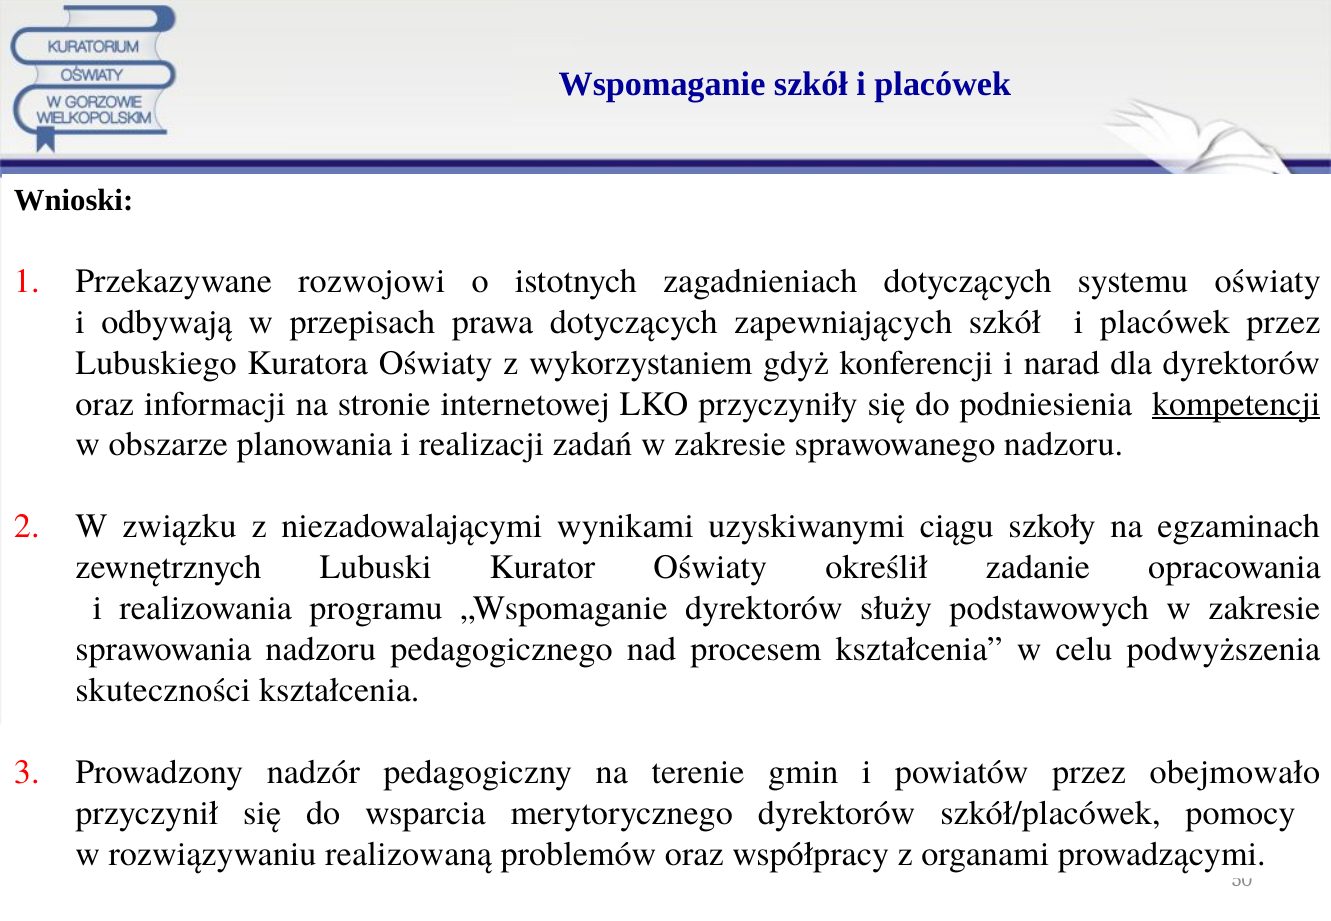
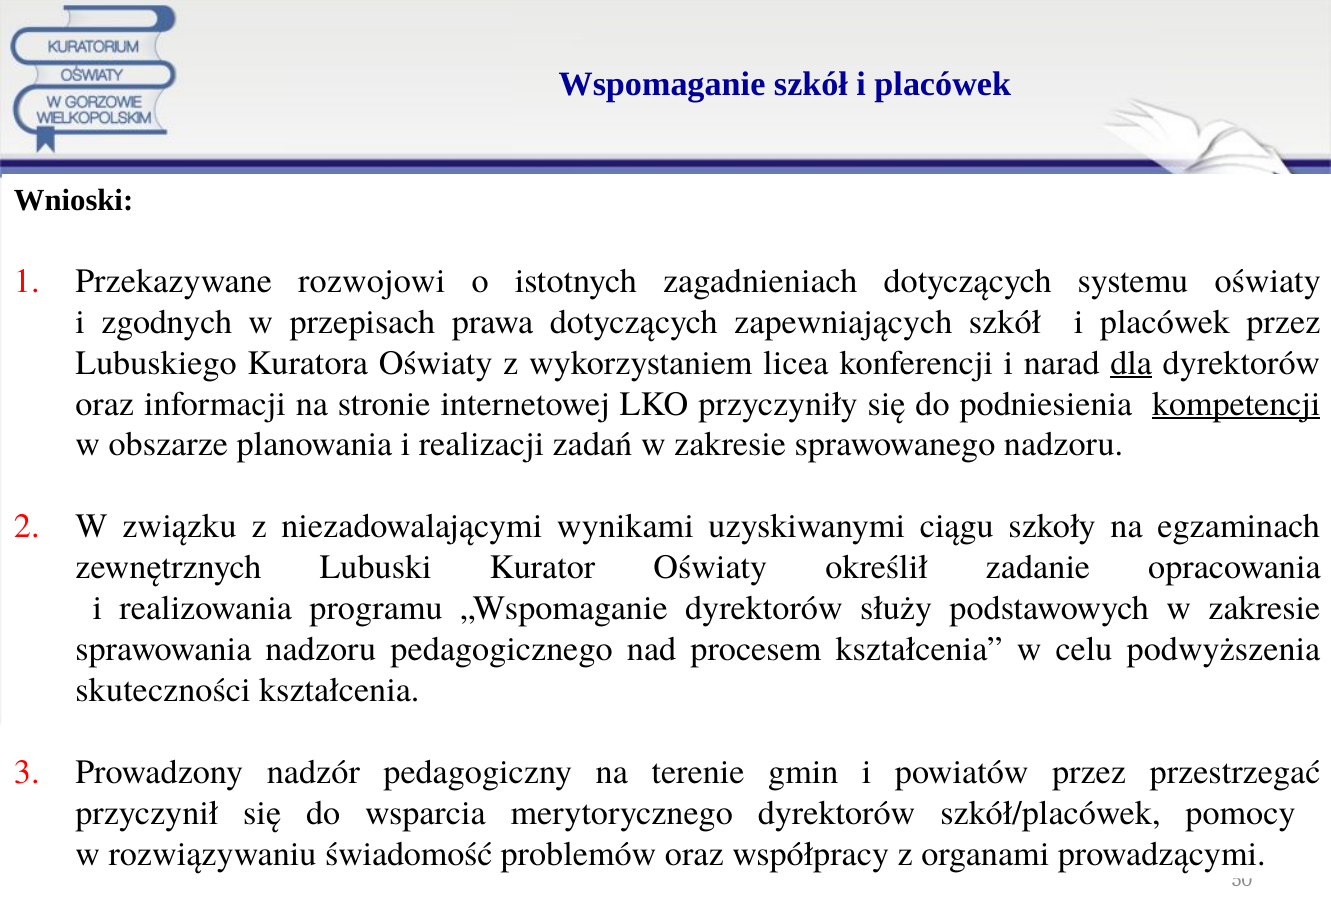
odbywają: odbywają -> zgodnych (167, 322)
gdyż: gdyż -> licea (796, 363)
dla underline: none -> present (1131, 363)
obejmowało: obejmowało -> przestrzegać (1235, 773)
realizowaną: realizowaną -> świadomość (409, 855)
